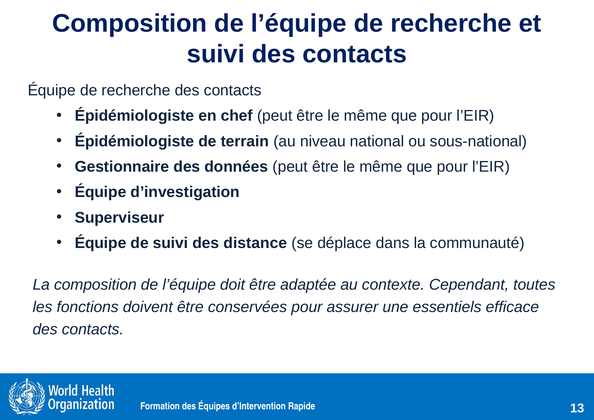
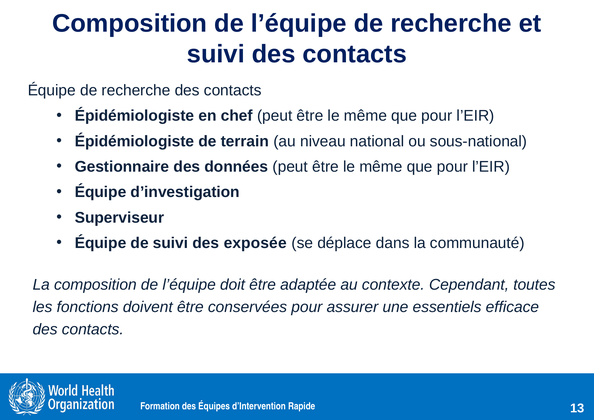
distance: distance -> exposée (255, 243)
